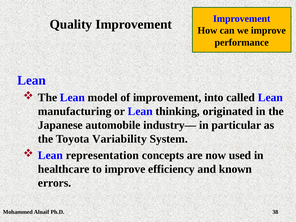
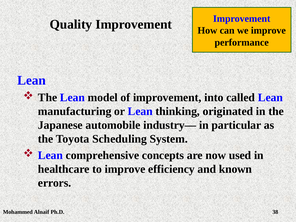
Variability: Variability -> Scheduling (120, 139)
representation: representation -> comprehensive (102, 155)
